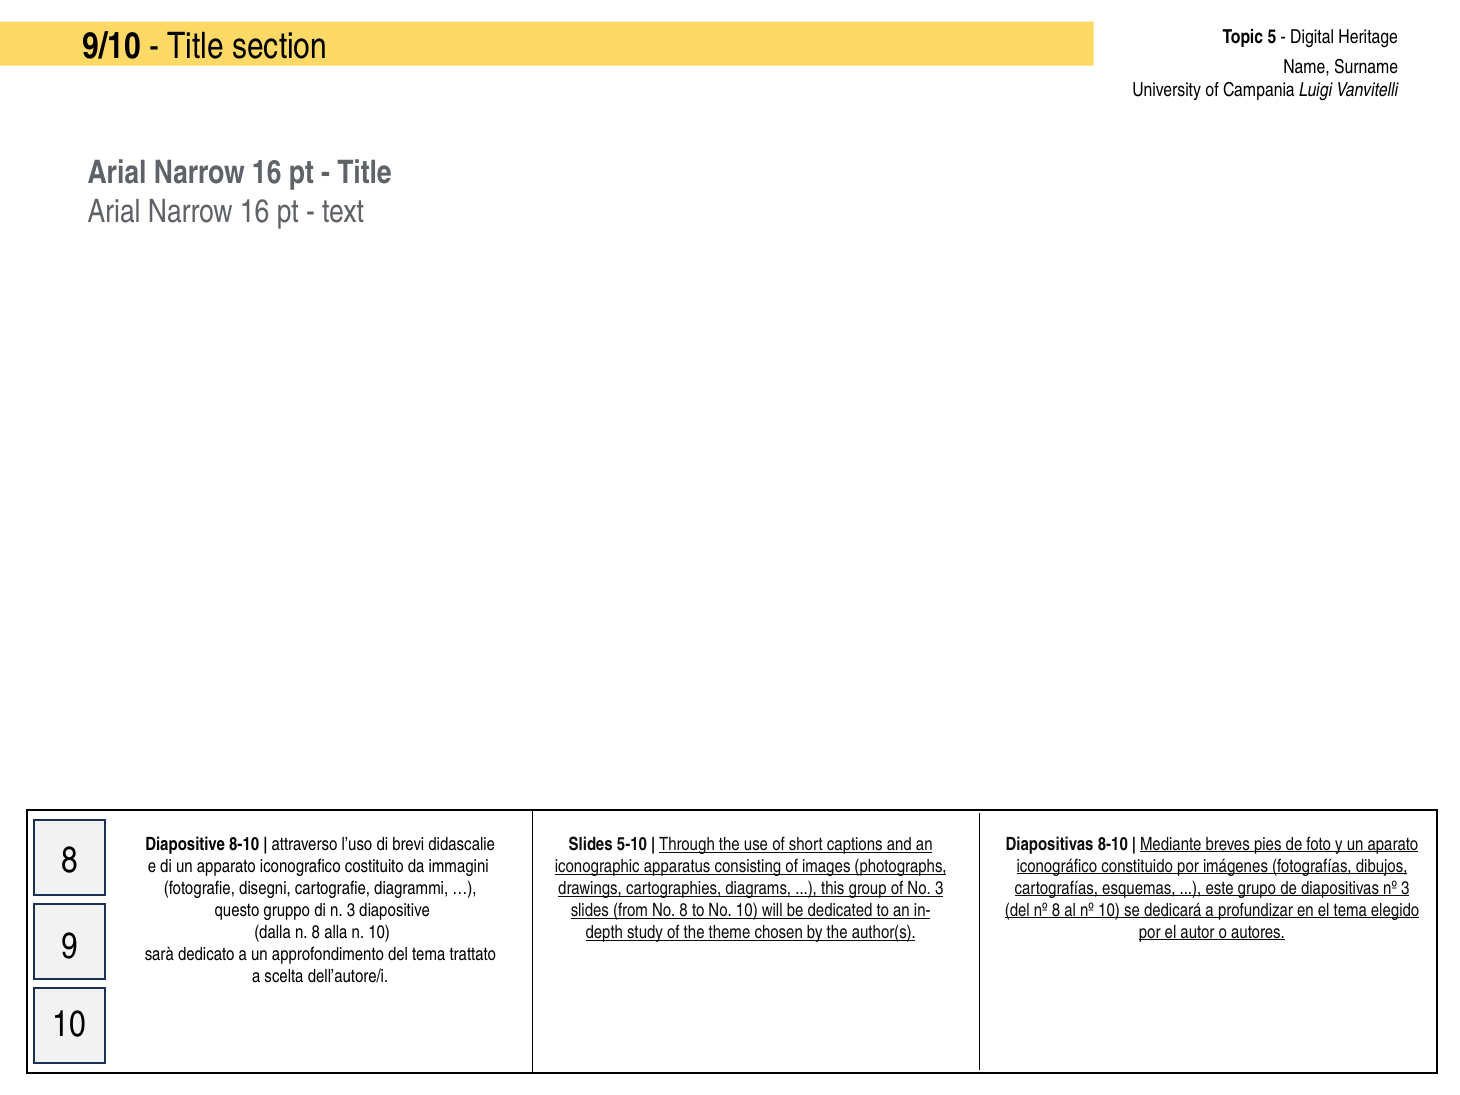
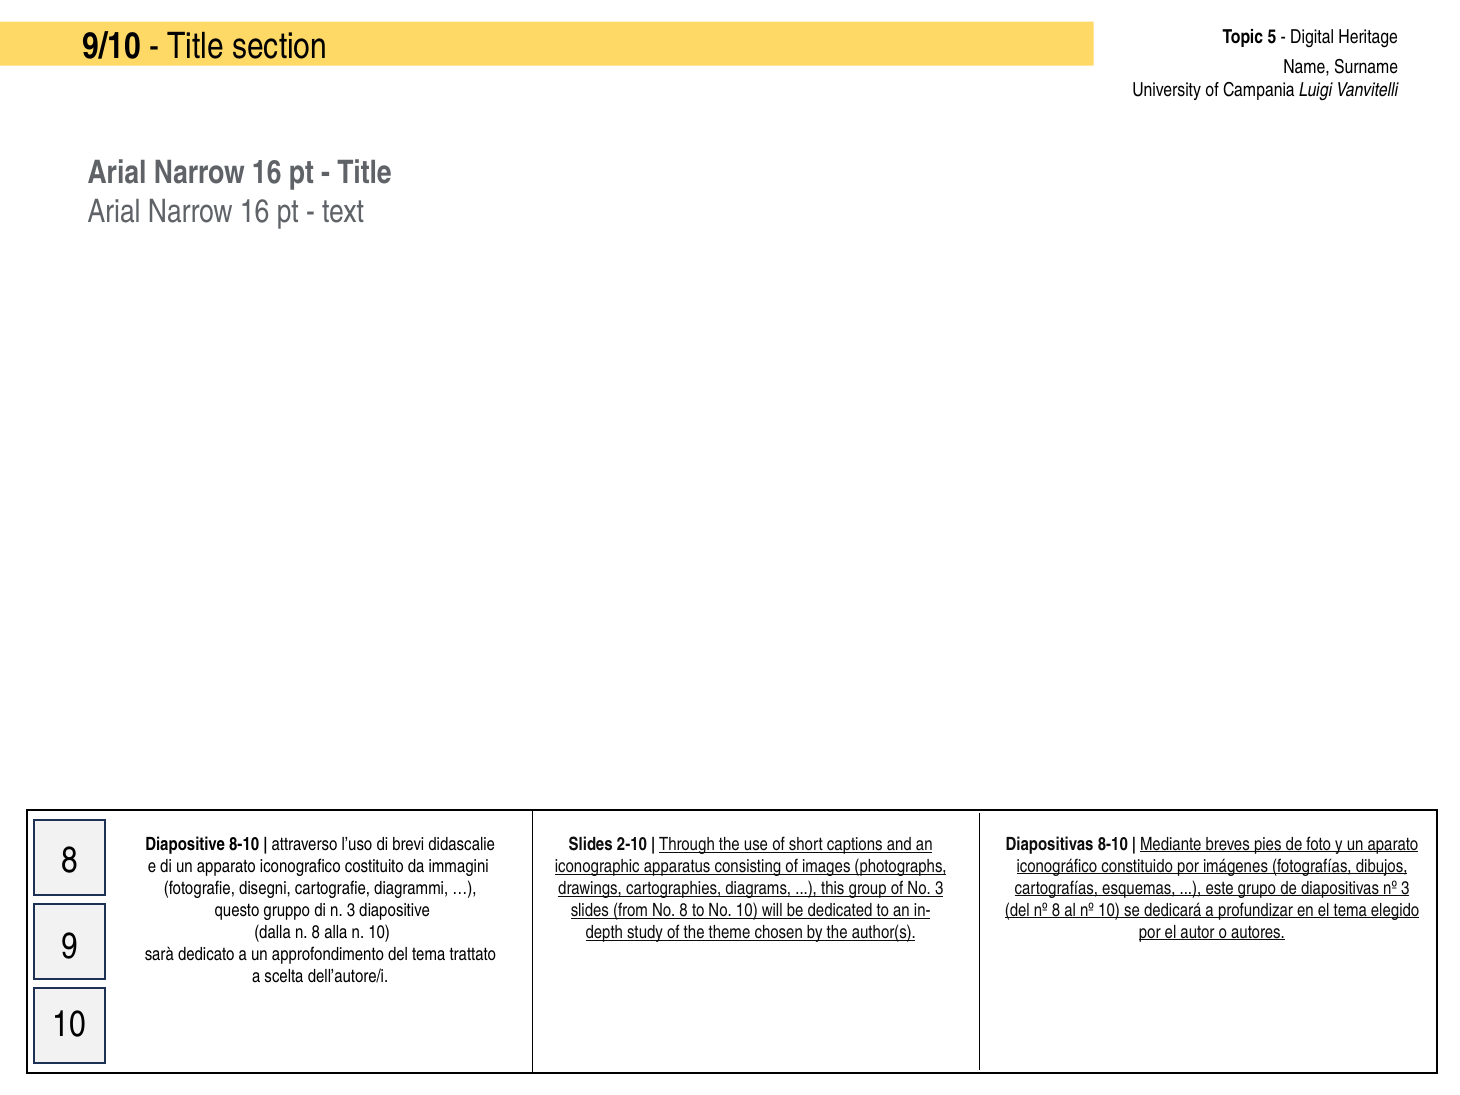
5-10: 5-10 -> 2-10 (632, 845)
